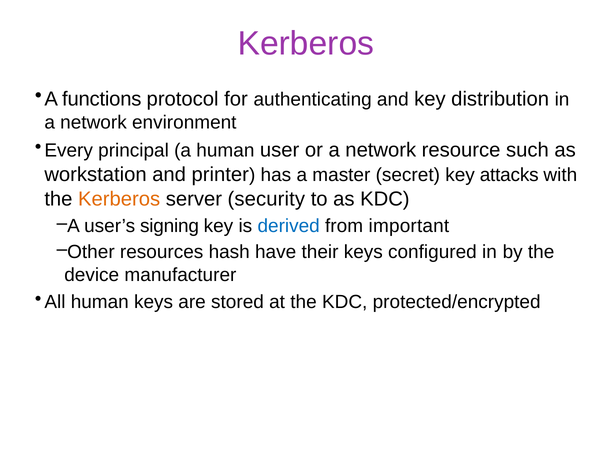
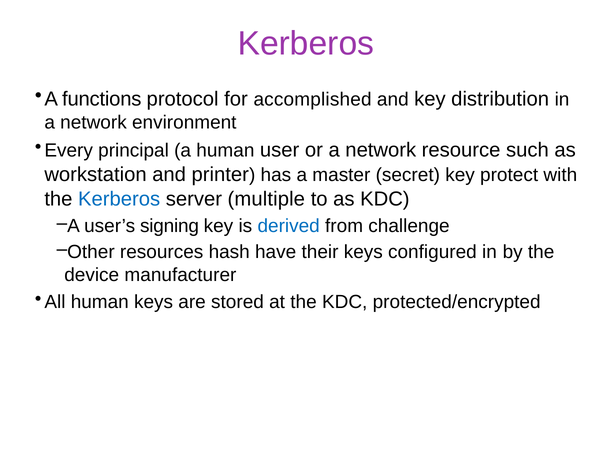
authenticating: authenticating -> accomplished (313, 99)
attacks: attacks -> protect (509, 175)
Kerberos colour: orange -> blue (119, 199)
security: security -> multiple (266, 199)
important: important -> challenge (409, 225)
